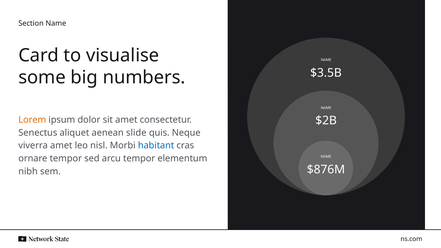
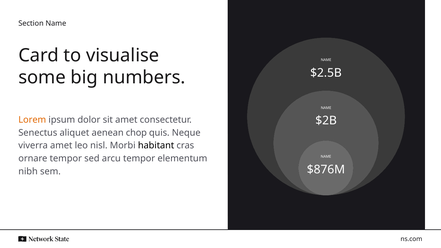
$3.5B: $3.5B -> $2.5B (326, 73)
slide: slide -> chop (136, 133)
habitant colour: blue -> black (156, 146)
